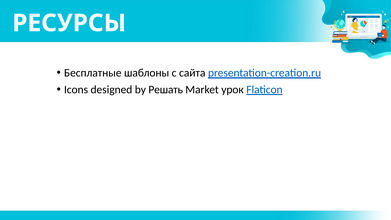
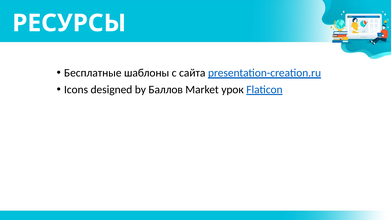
Решать: Решать -> Баллов (166, 90)
